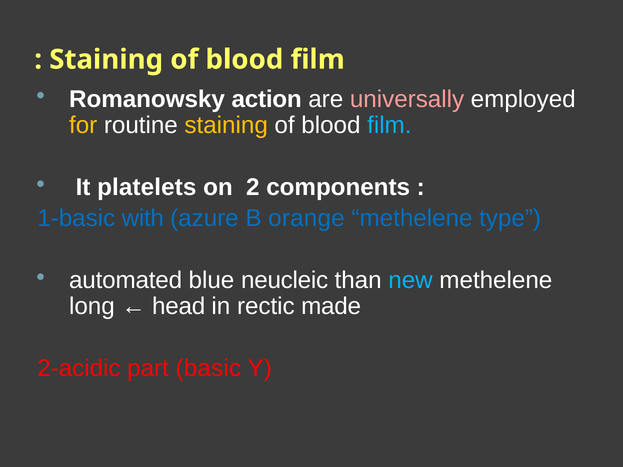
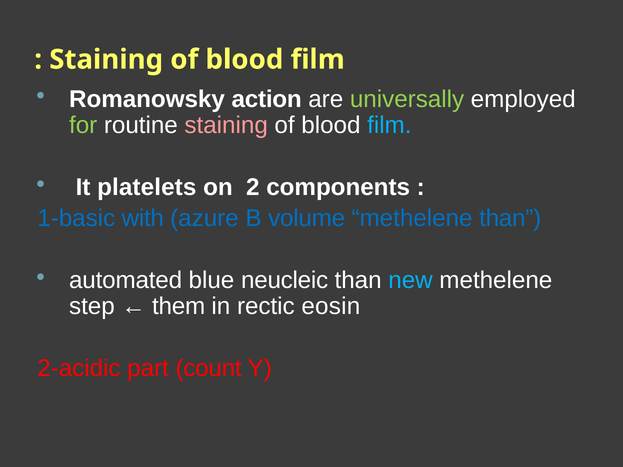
universally colour: pink -> light green (407, 99)
for colour: yellow -> light green (83, 125)
staining colour: yellow -> pink (226, 125)
orange: orange -> volume (307, 218)
methelene type: type -> than (510, 218)
long: long -> step (92, 307)
head: head -> them (179, 307)
made: made -> eosin (331, 307)
basic: basic -> count (209, 369)
